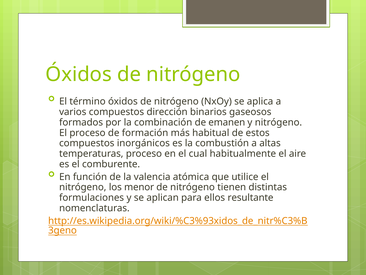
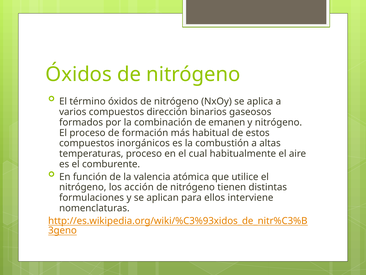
menor: menor -> acción (139, 187)
resultante: resultante -> interviene (250, 197)
